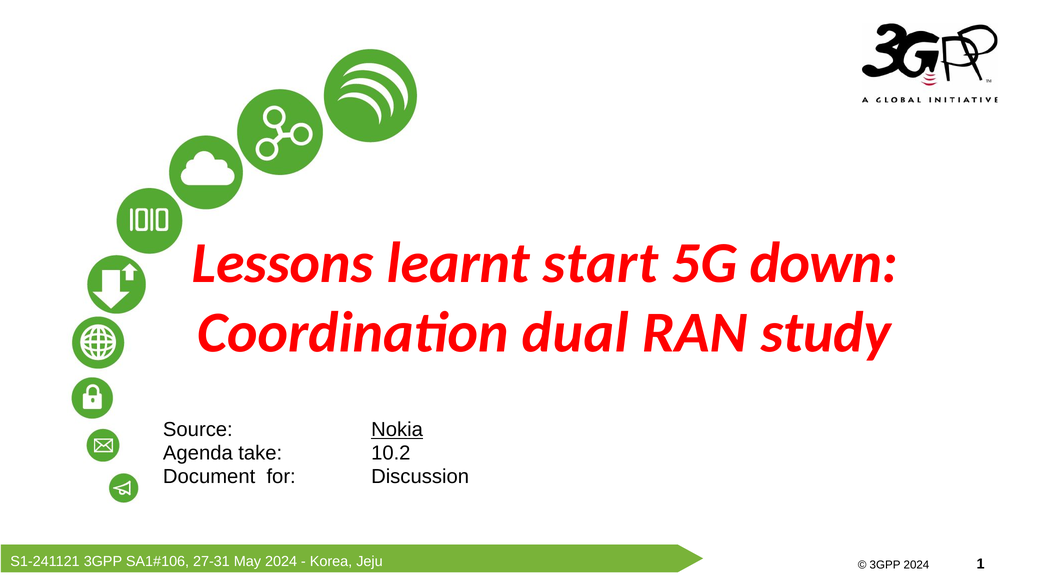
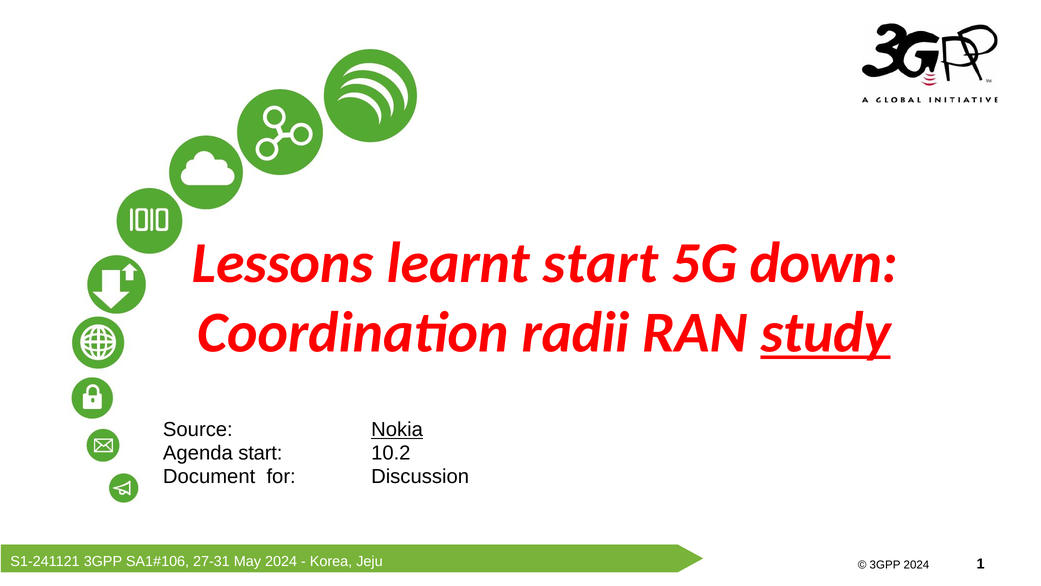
dual: dual -> radii (576, 332)
study underline: none -> present (826, 332)
Agenda take: take -> start (260, 453)
